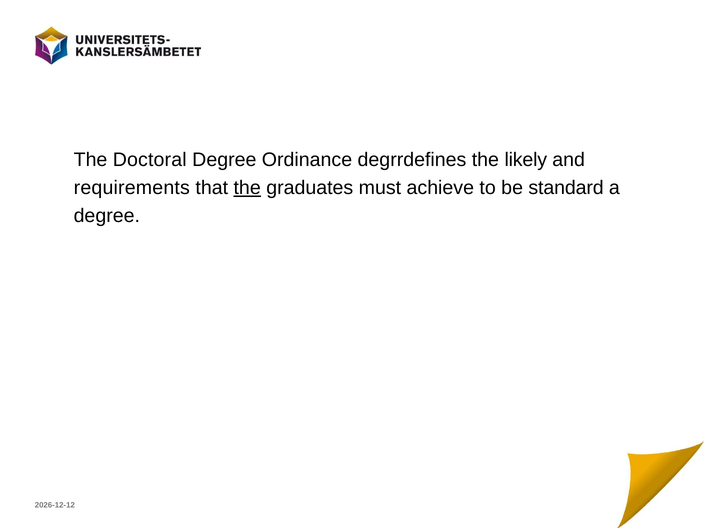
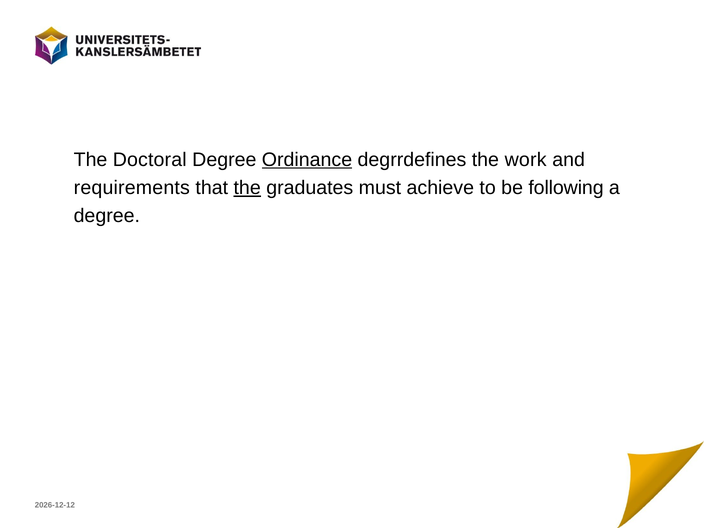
Ordinance underline: none -> present (307, 160)
likely: likely -> work (526, 160)
standard: standard -> following (566, 188)
